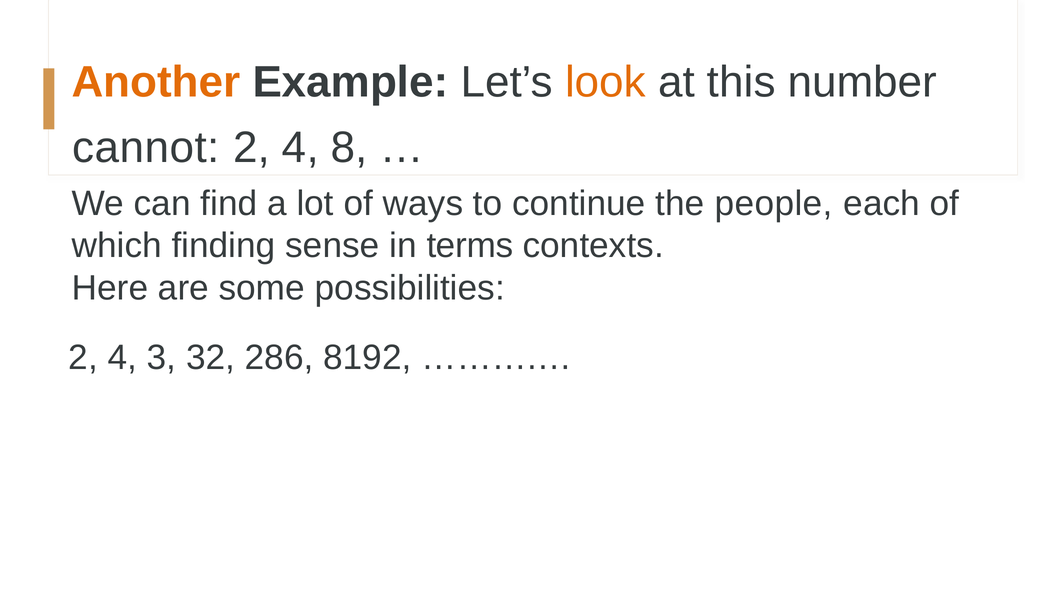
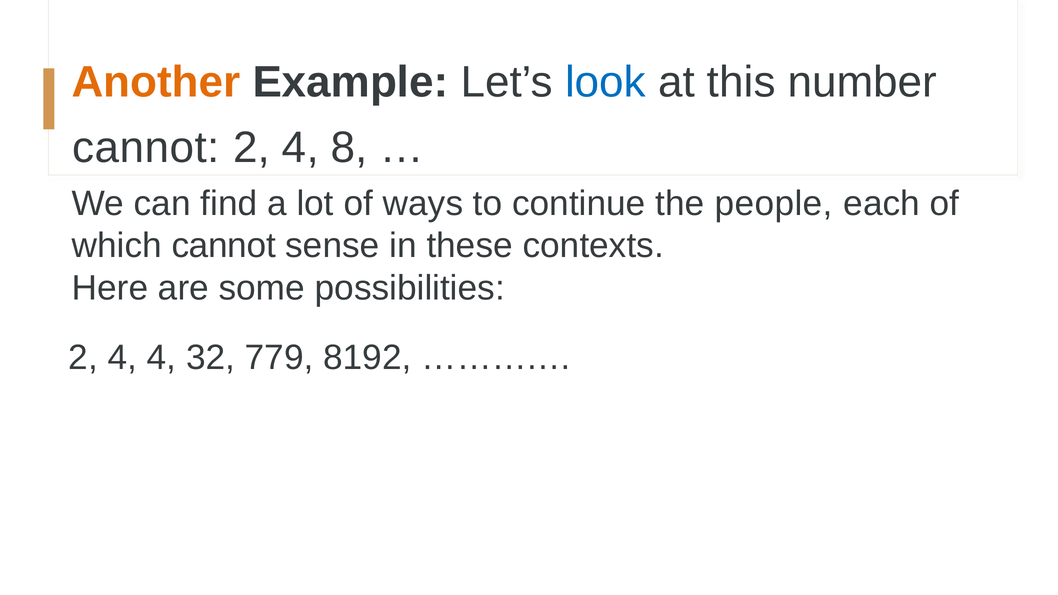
look colour: orange -> blue (605, 82)
which finding: finding -> cannot (224, 246)
terms: terms -> these (470, 246)
4 3: 3 -> 4 (162, 358)
286: 286 -> 779 (279, 358)
